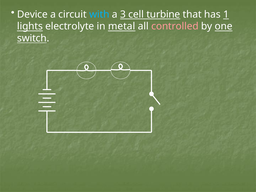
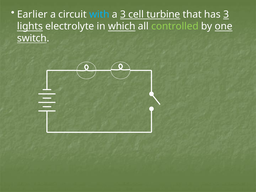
Device: Device -> Earlier (32, 14)
has 1: 1 -> 3 (226, 14)
metal: metal -> which (122, 26)
controlled colour: pink -> light green (175, 26)
